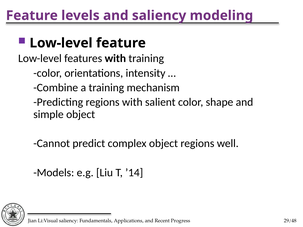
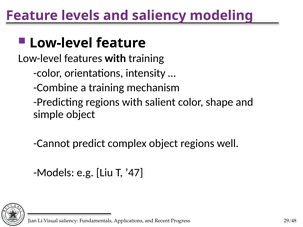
’14: ’14 -> ’47 (134, 173)
